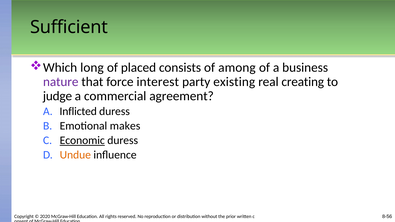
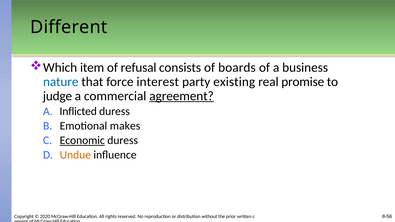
Sufficient: Sufficient -> Different (69, 27)
long: long -> item (92, 68)
placed: placed -> refusal (139, 68)
among: among -> boards (237, 68)
nature colour: purple -> blue (61, 82)
creating: creating -> promise (303, 82)
agreement underline: none -> present (182, 96)
